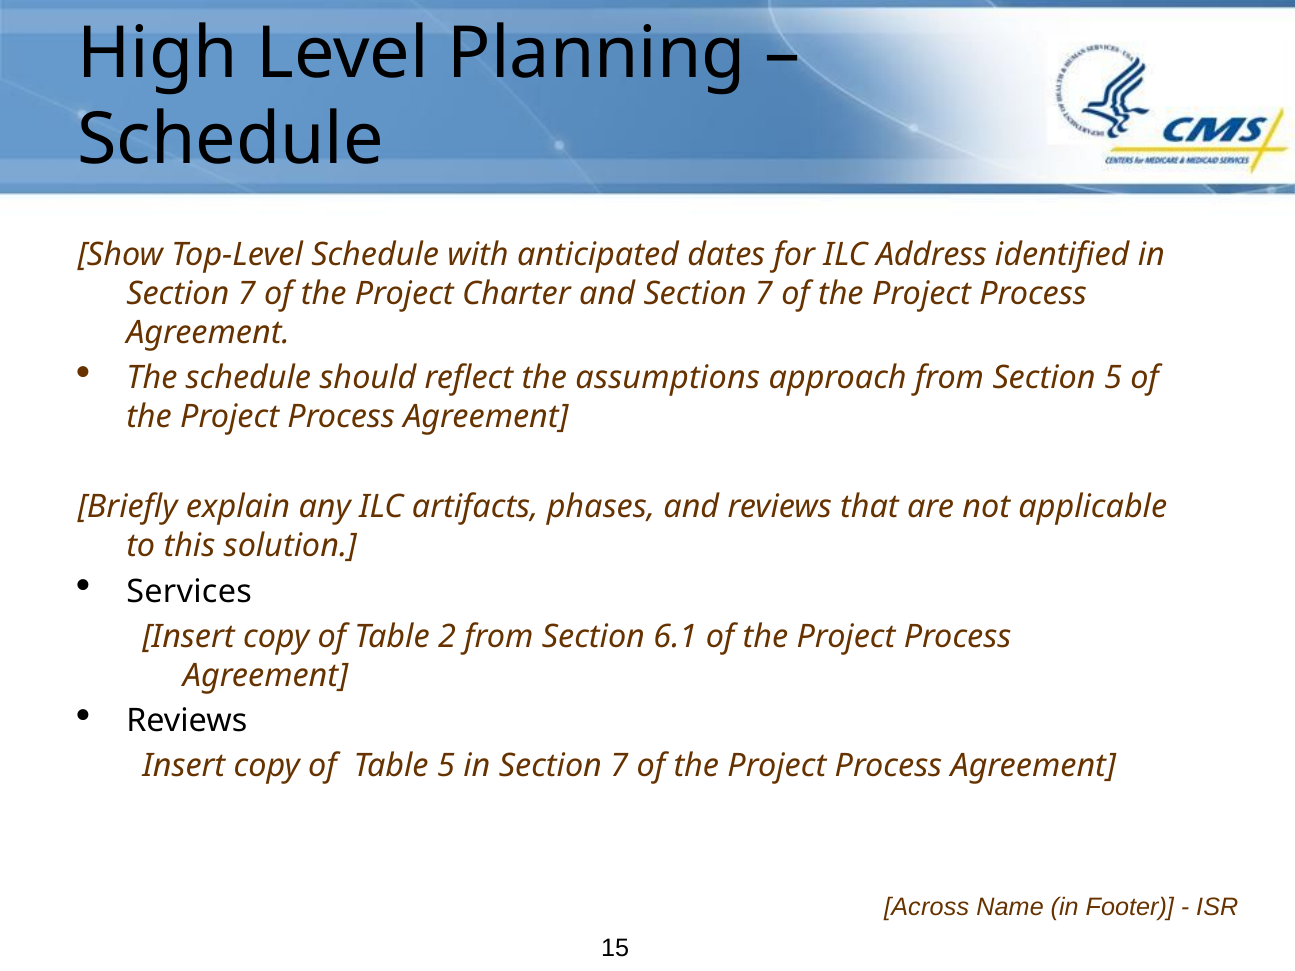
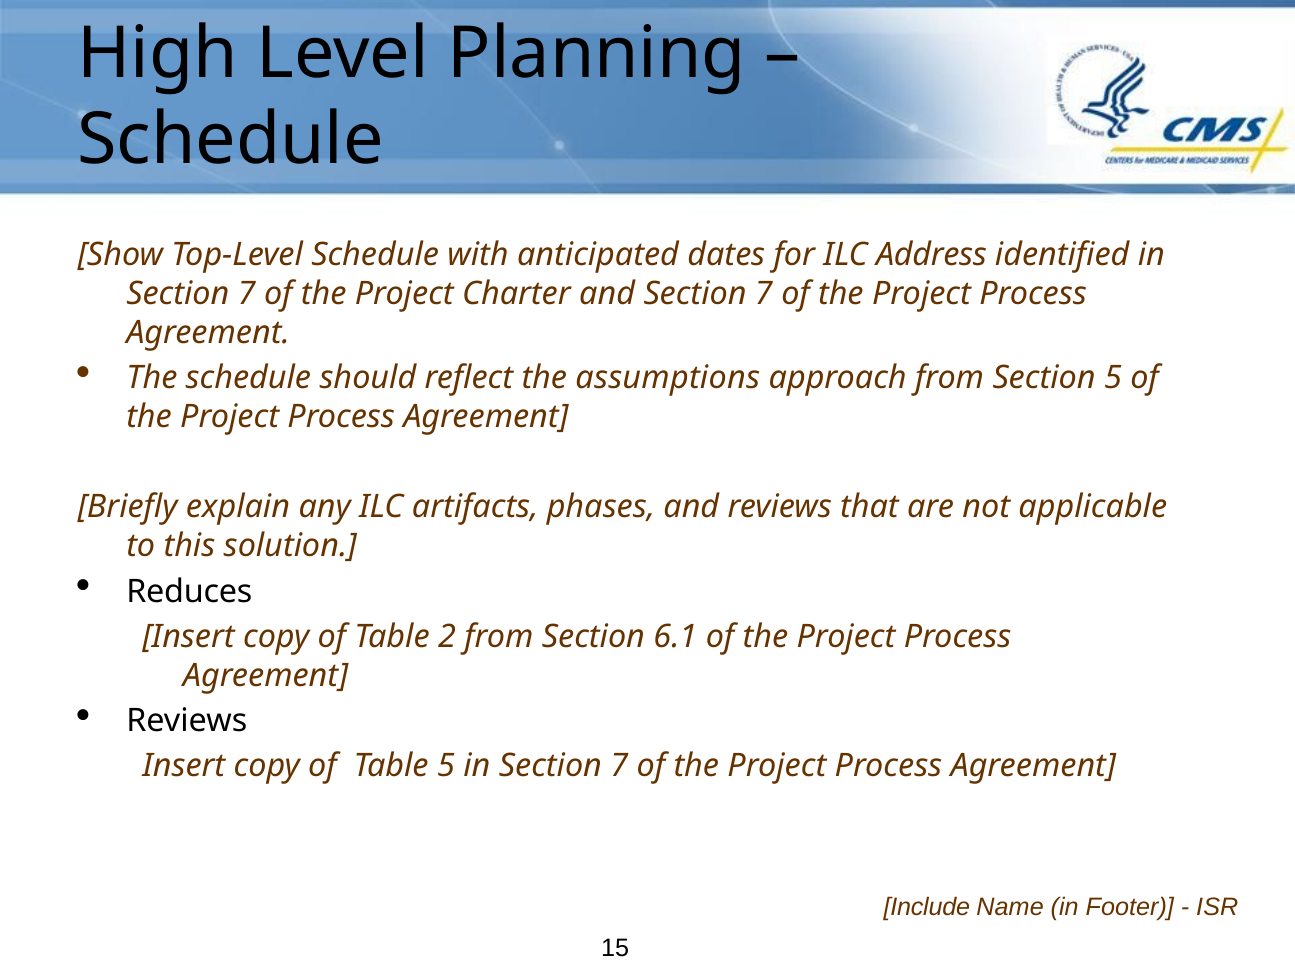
Services: Services -> Reduces (189, 591)
Across: Across -> Include (927, 907)
